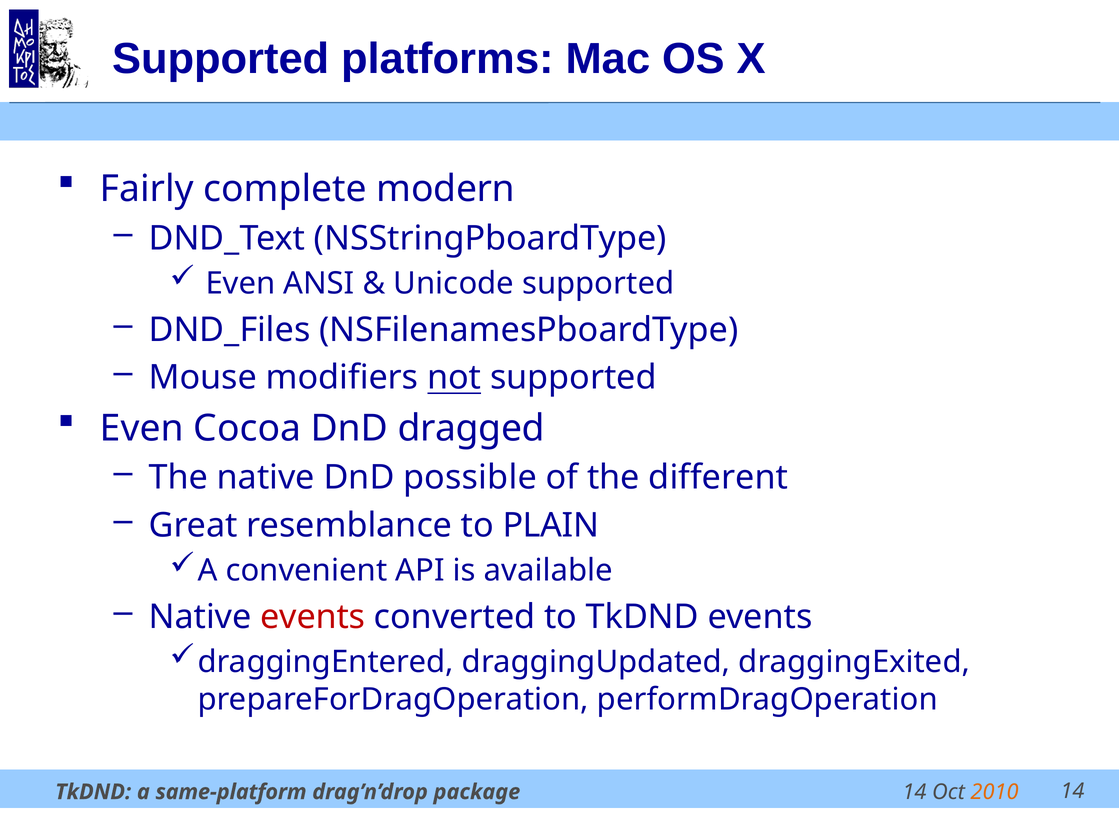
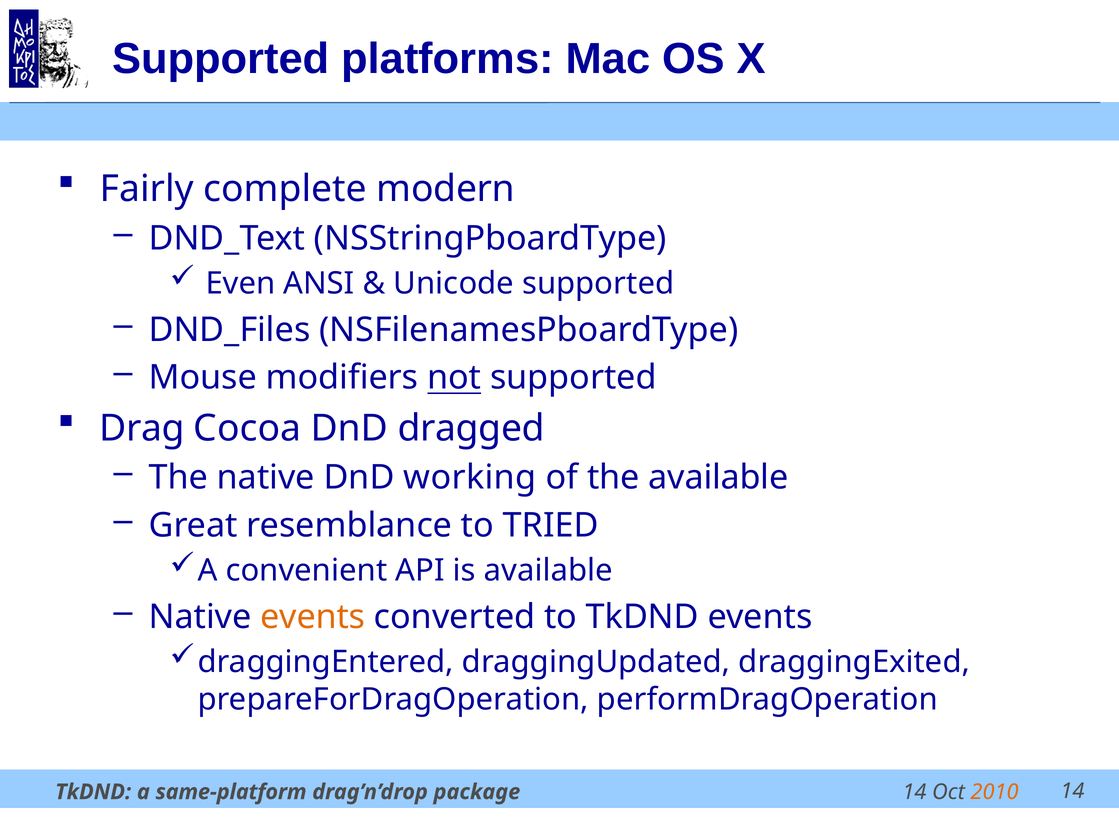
Even: Even -> Drag (142, 428)
possible: possible -> working (470, 478)
the different: different -> available (718, 478)
PLAIN: PLAIN -> TRIED (551, 526)
events colour: red -> orange (313, 617)
